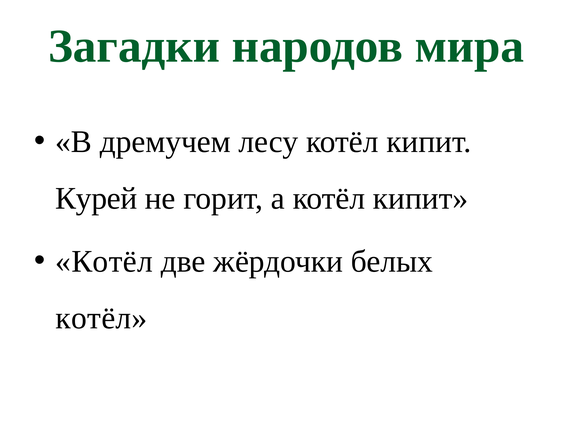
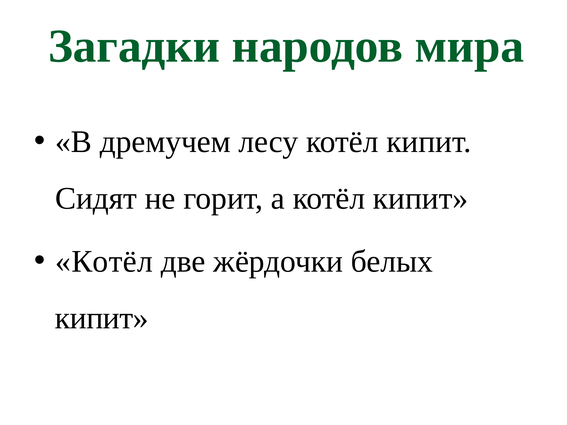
Курей: Курей -> Сидят (96, 199)
котёл: котёл -> кипит (102, 318)
